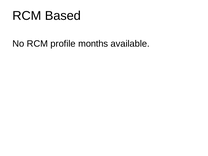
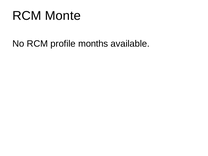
Based: Based -> Monte (63, 16)
